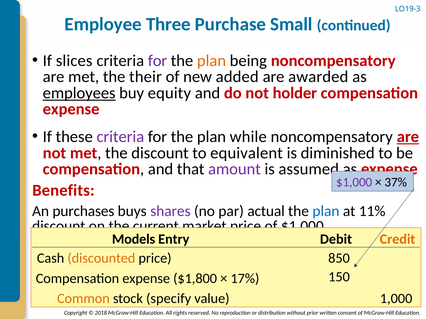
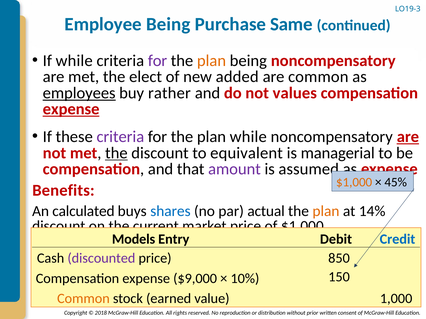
Employee Three: Three -> Being (168, 24)
Small: Small -> Same (291, 24)
If slices: slices -> while (74, 61)
their: their -> elect (146, 77)
are awarded: awarded -> common (318, 77)
equity: equity -> rather (169, 93)
holder: holder -> values (295, 93)
expense underline: none -> present (71, 109)
the underline: none -> present (116, 153)
diminished: diminished -> managerial (338, 153)
$1,000 colour: purple -> orange (354, 182)
37%: 37% -> 45% (396, 182)
purchases: purchases -> calculated (83, 212)
shares colour: purple -> blue (170, 212)
plan colour: blue -> orange (326, 212)
11%: 11% -> 14% (372, 212)
Credit colour: orange -> blue (398, 240)
discounted colour: orange -> purple (101, 259)
$1,800: $1,800 -> $9,000 (195, 279)
17%: 17% -> 10% (245, 279)
specify: specify -> earned (169, 299)
